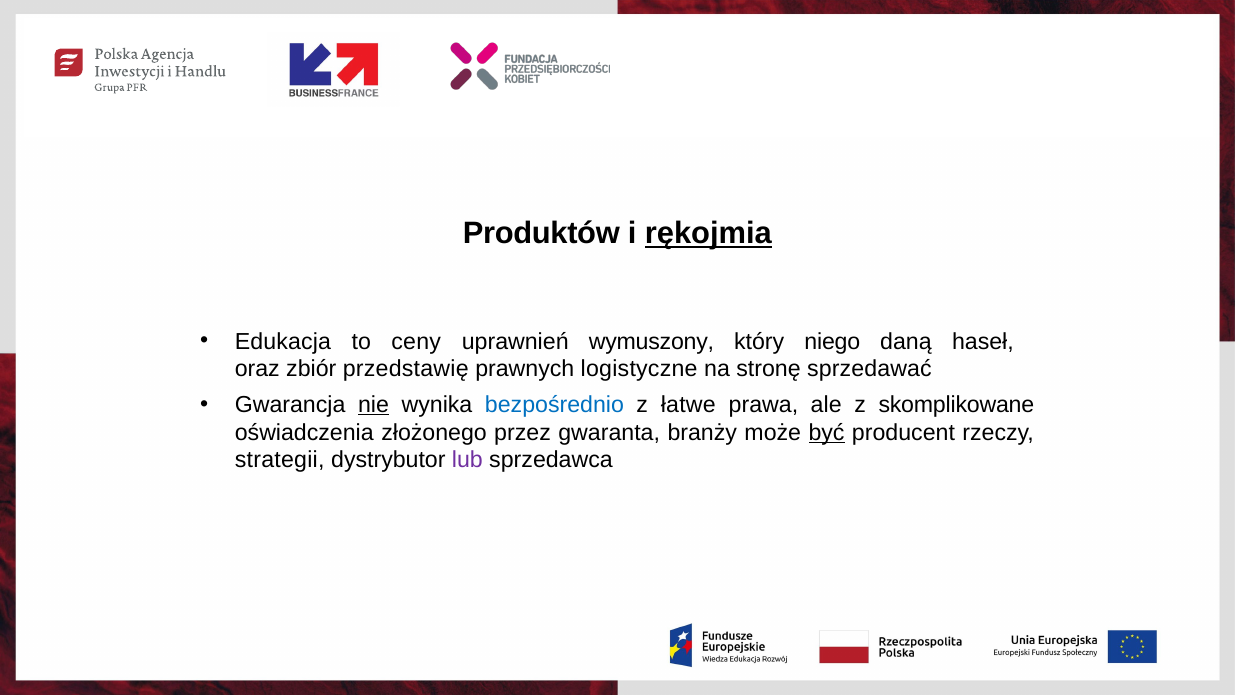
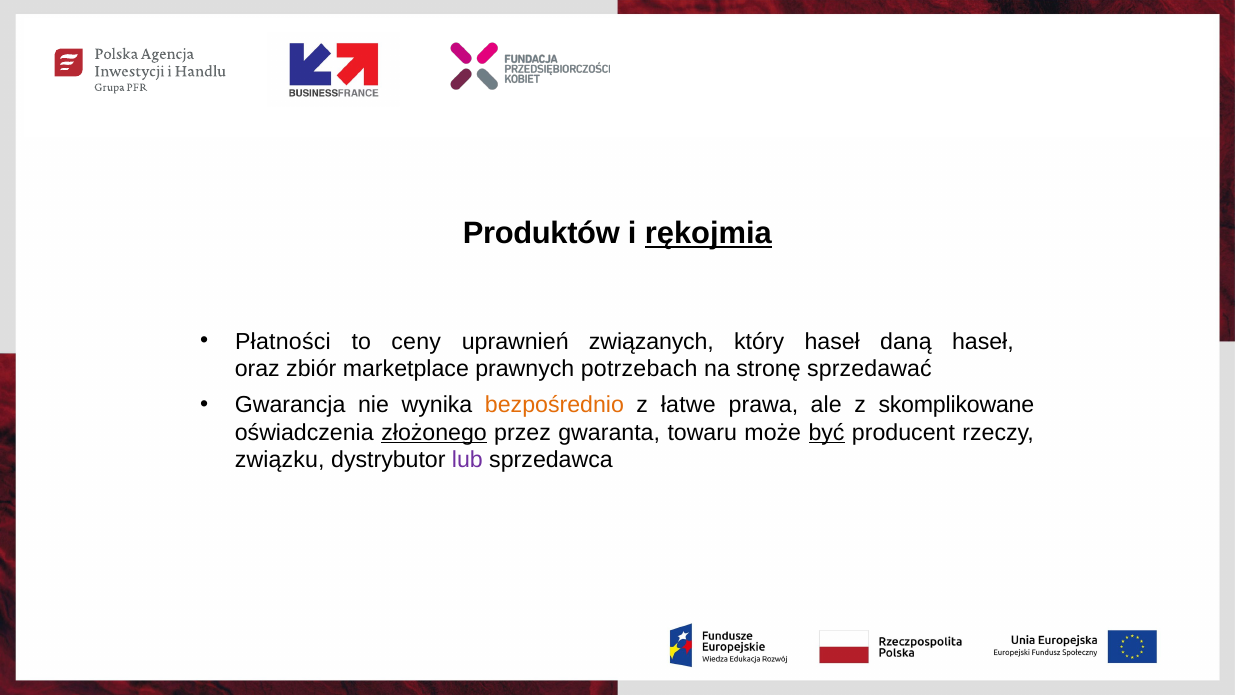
Edukacja: Edukacja -> Płatności (283, 341)
wymuszony: wymuszony -> związanych (651, 341)
który niego: niego -> haseł (832, 341)
przedstawię: przedstawię -> marketplace (406, 369)
logistyczne: logistyczne -> potrzebach (639, 369)
nie underline: present -> none (374, 405)
bezpośrednio colour: blue -> orange (554, 405)
złożonego underline: none -> present (434, 432)
branży: branży -> towaru (702, 432)
strategii: strategii -> związku (280, 460)
